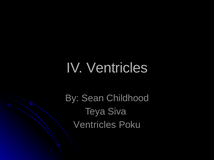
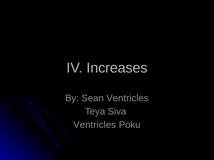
IV Ventricles: Ventricles -> Increases (117, 68)
Sean Childhood: Childhood -> Ventricles (128, 98)
